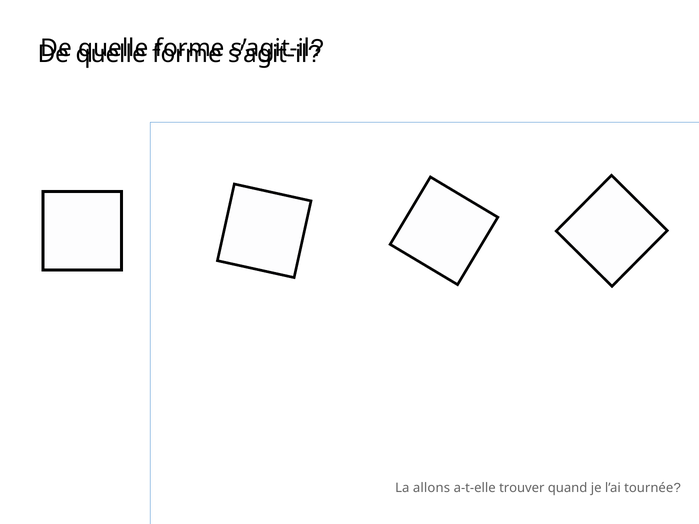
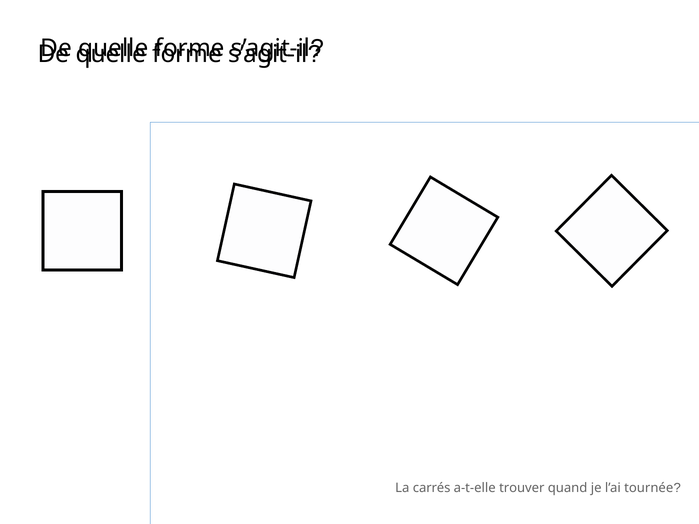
allons: allons -> carrés (432, 488)
